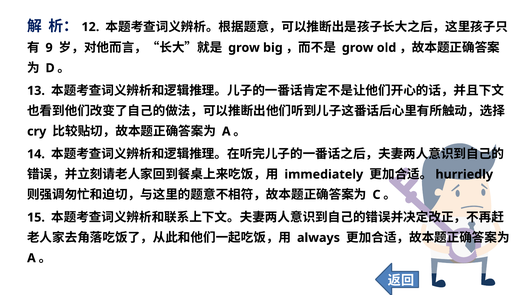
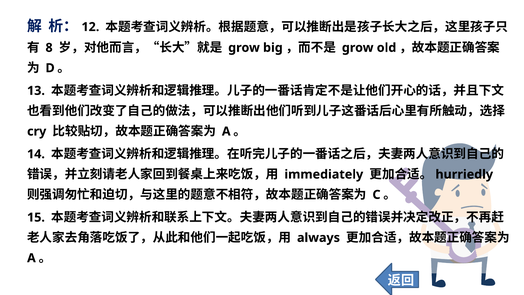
9: 9 -> 8 (49, 48)
